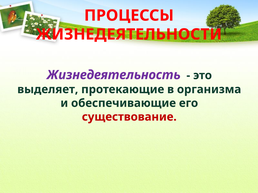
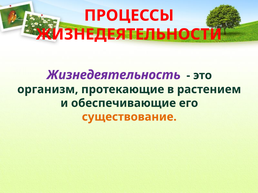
выделяет: выделяет -> организм (48, 90)
организма: организма -> растением (209, 90)
существование colour: red -> orange (129, 117)
